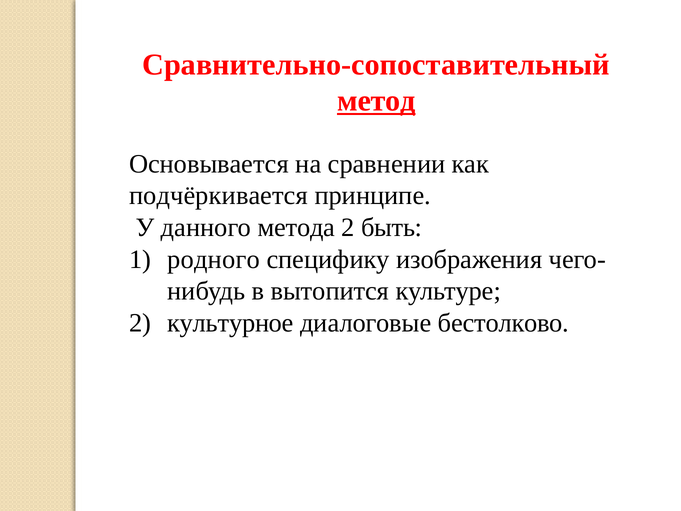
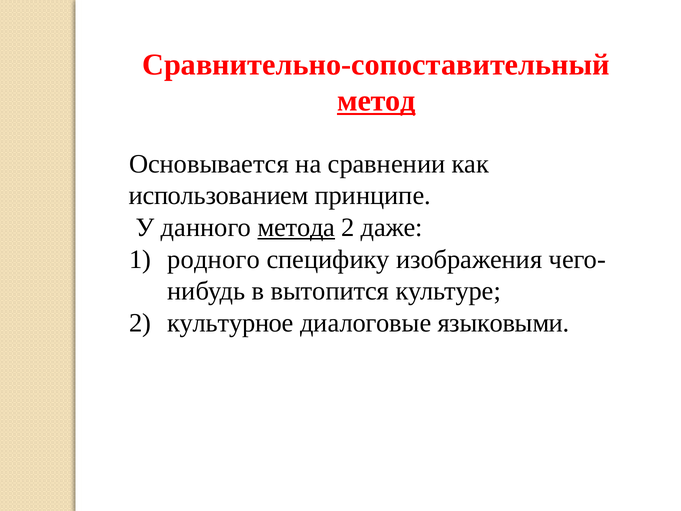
подчёркивается: подчёркивается -> использованием (219, 196)
метода underline: none -> present (296, 227)
быть: быть -> даже (392, 227)
бестолково: бестолково -> языковыми (504, 323)
